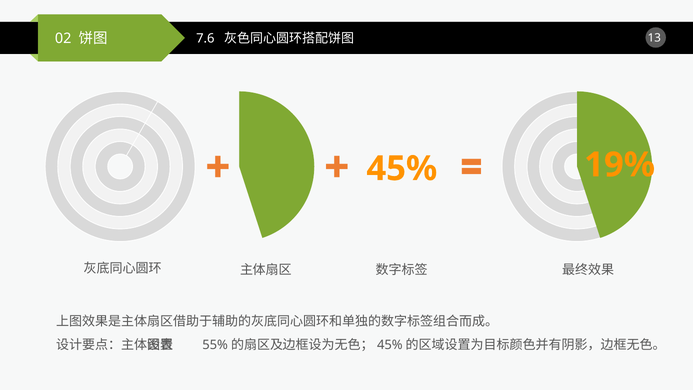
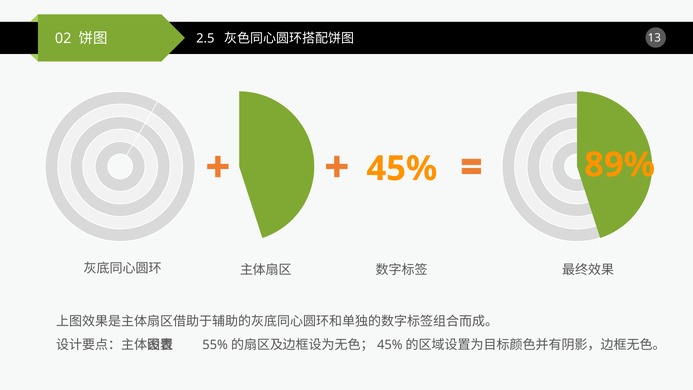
7.6: 7.6 -> 2.5 (205, 38)
19%: 19% -> 89% (620, 165)
